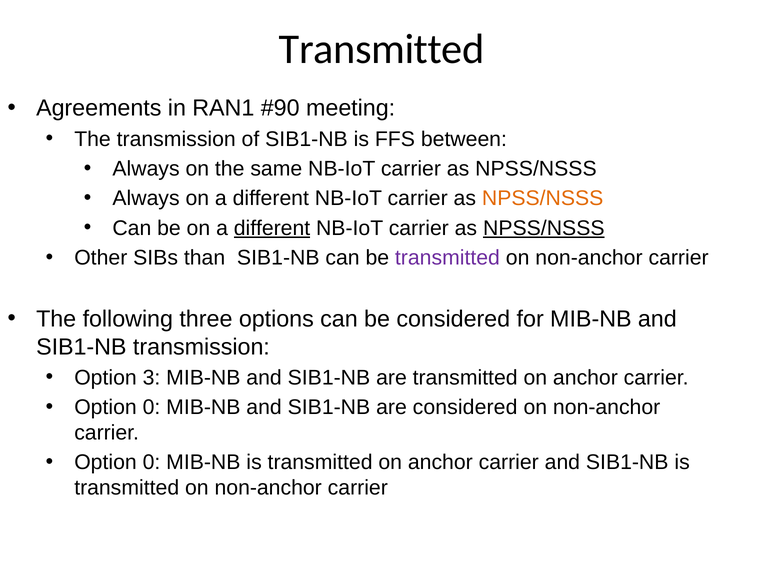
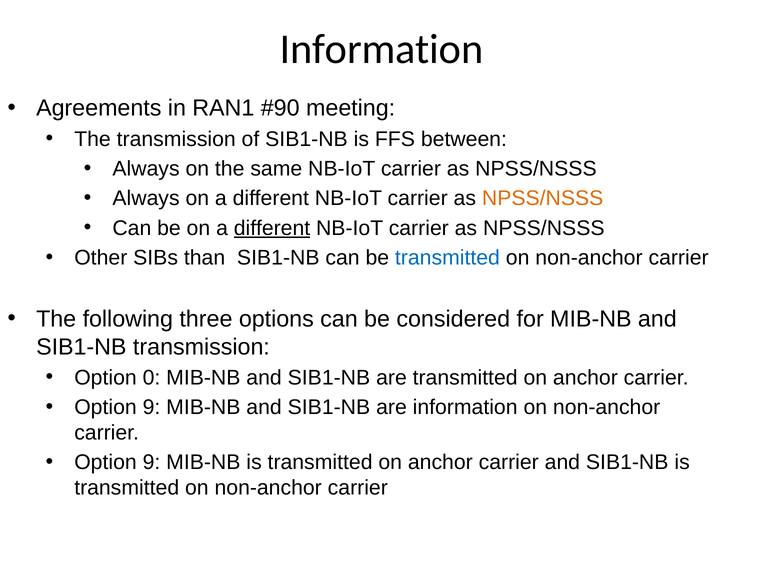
Transmitted: Transmitted -> Information (382, 49)
NPSS/NSSS underline: present -> none (544, 228)
transmitted colour: purple -> blue (447, 258)
3: 3 -> 0 (151, 378)
0: 0 -> 9 (151, 407)
are considered: considered -> information (465, 407)
0: 0 -> 9 (151, 463)
